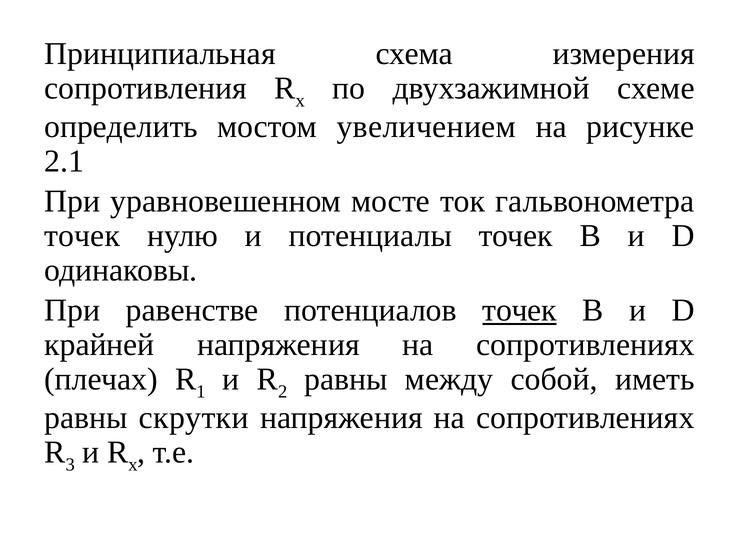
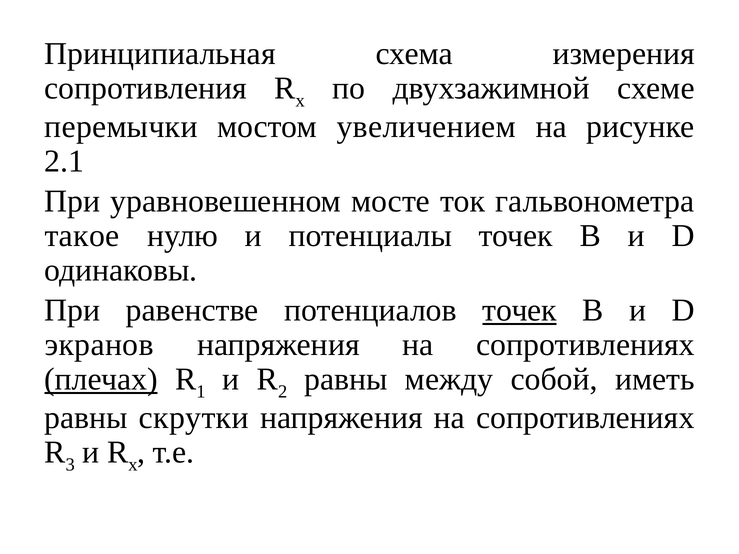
определить: определить -> перемычки (121, 127)
точек: точек -> такое (82, 236)
крайней: крайней -> экранов (99, 345)
плечах underline: none -> present (101, 379)
